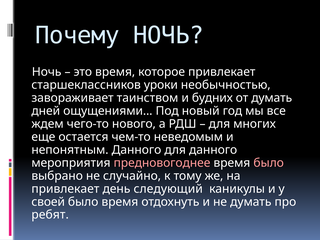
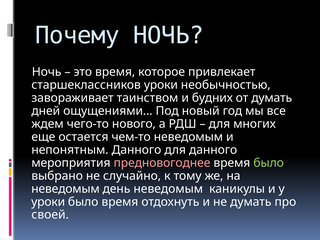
было colour: pink -> light green (269, 163)
привлекает: привлекает -> неведомым (65, 189)
день следующий: следующий -> неведомым (168, 189)
своей: своей -> уроки (48, 202)
ребят: ребят -> своей (50, 215)
